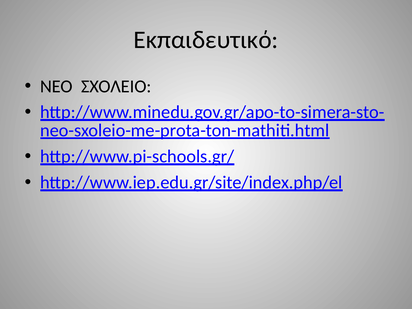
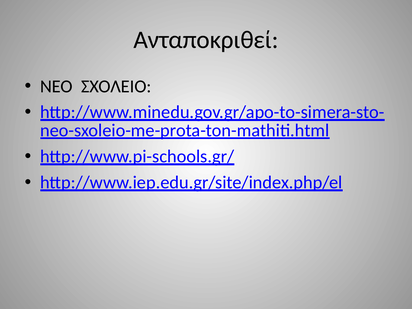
Εκπαιδευτικό: Εκπαιδευτικό -> Ανταποκριθεί (206, 40)
